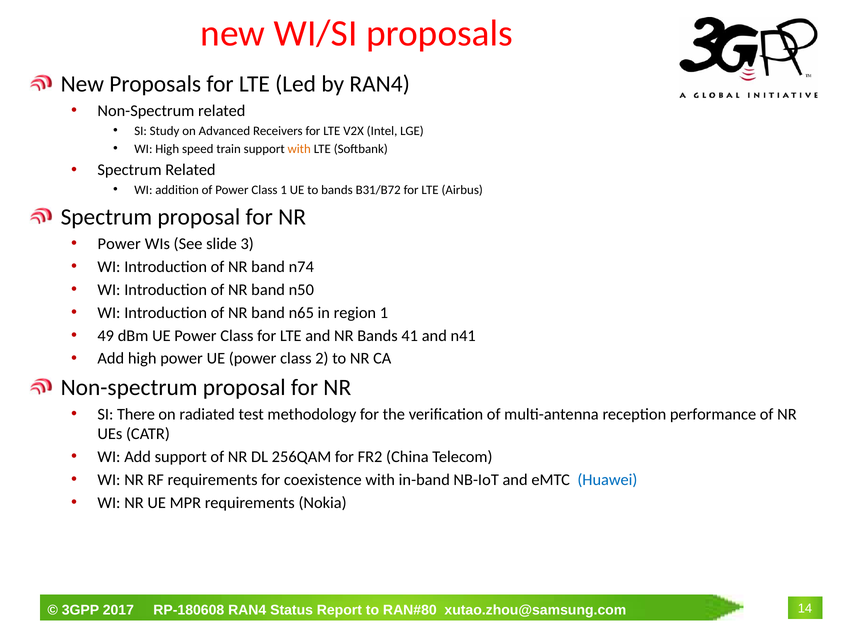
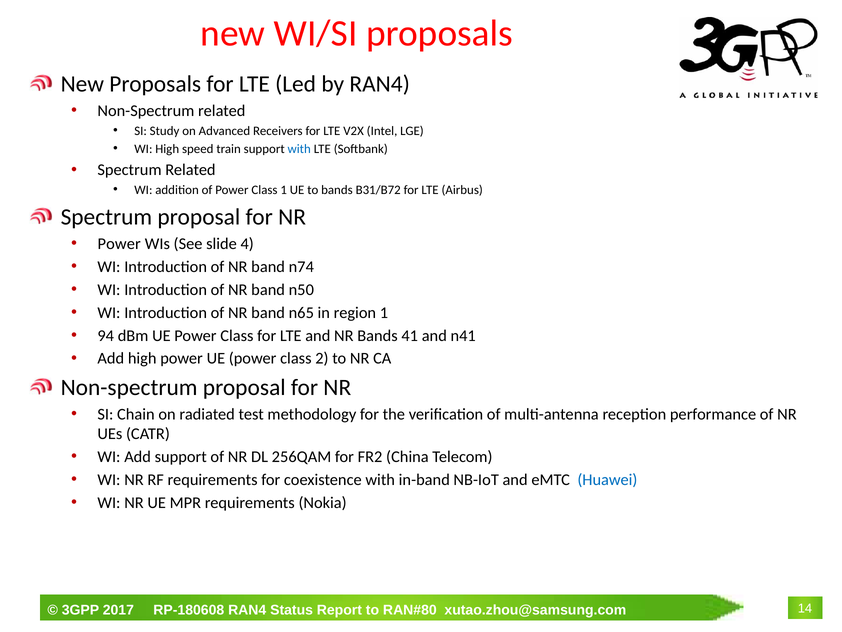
with colour: orange -> blue (299, 149)
3: 3 -> 4 (247, 244)
49: 49 -> 94 (106, 335)
There: There -> Chain (136, 414)
